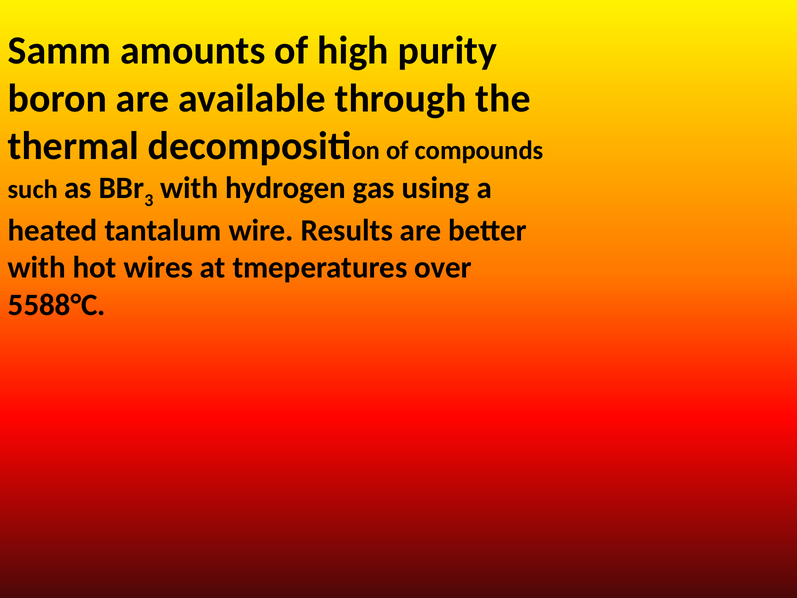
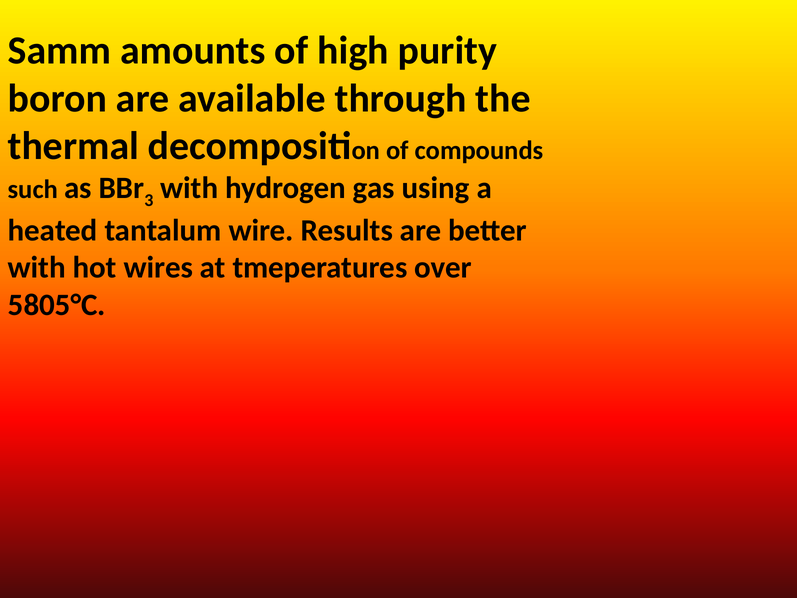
5588°C: 5588°C -> 5805°C (57, 305)
